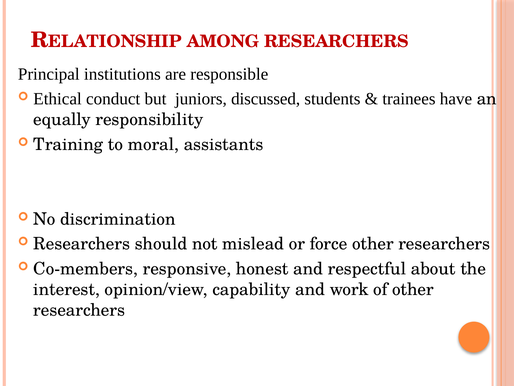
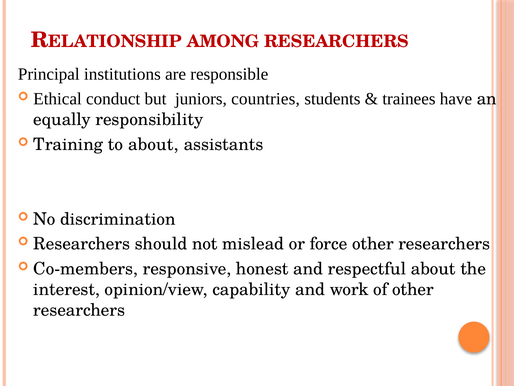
discussed: discussed -> countries (266, 99)
to moral: moral -> about (153, 144)
